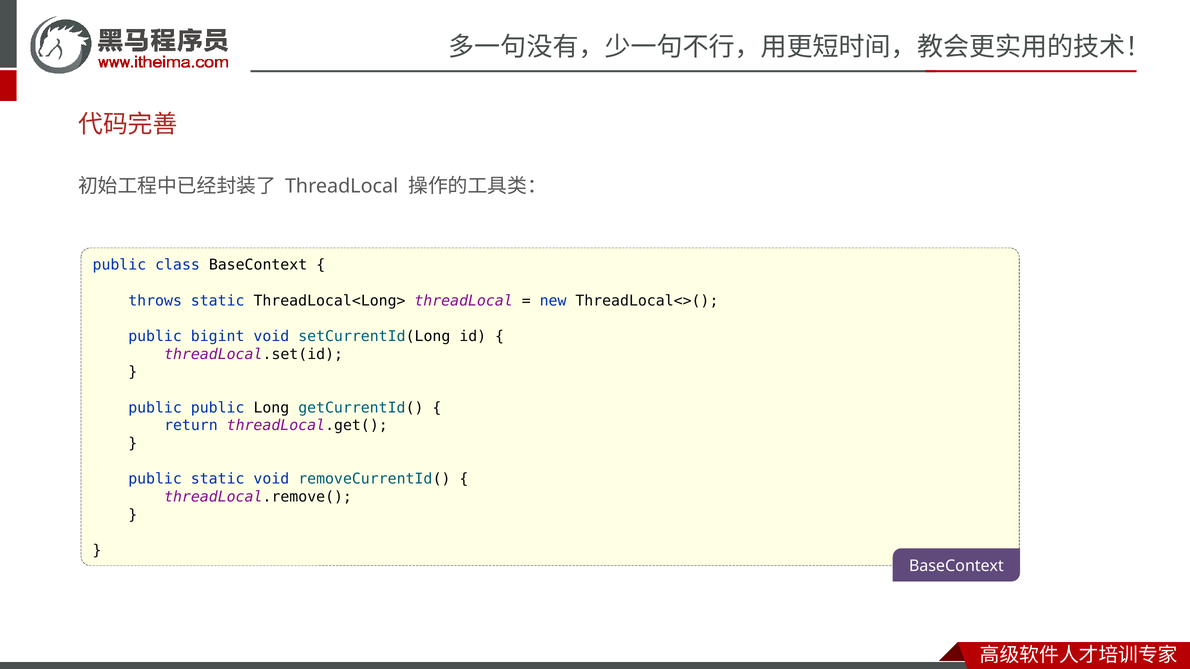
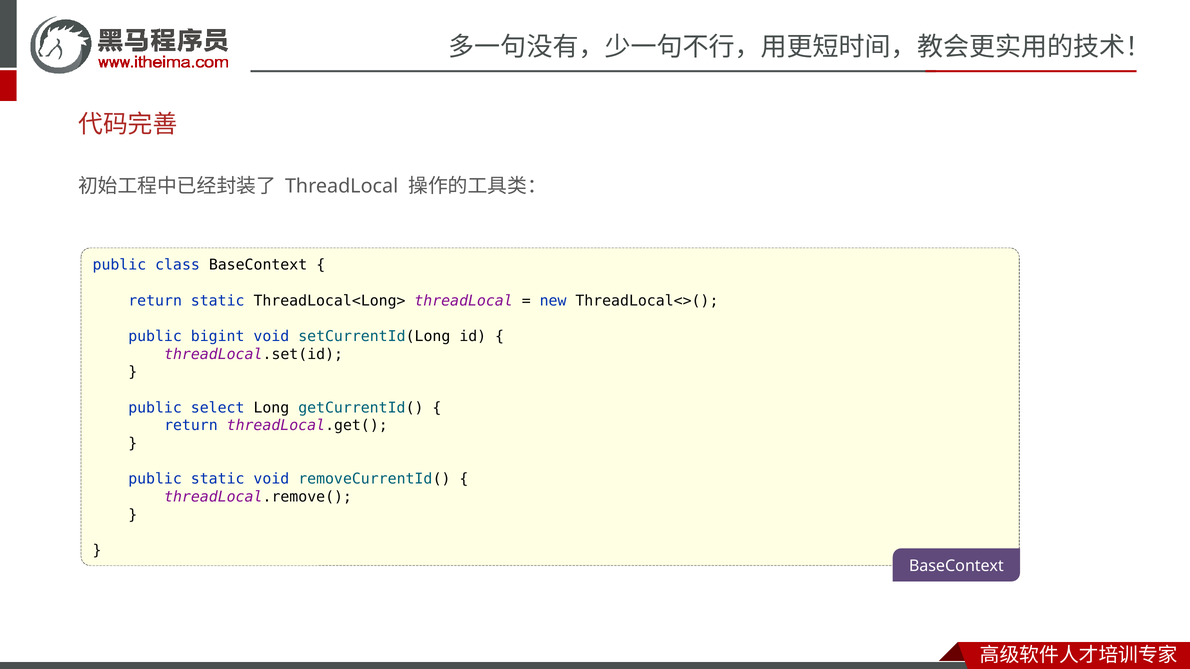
throws: throws -> return (155, 301)
public public: public -> select (218, 408)
